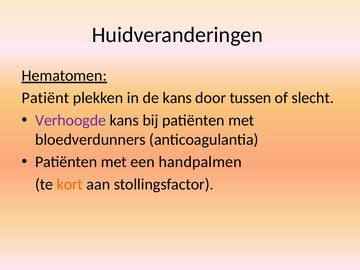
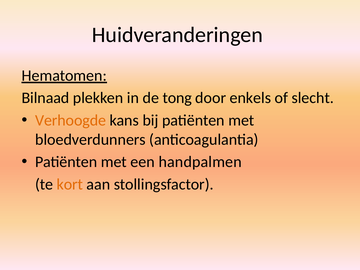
Patiënt: Patiënt -> Bilnaad (45, 98)
de kans: kans -> tong (177, 98)
tussen: tussen -> enkels (250, 98)
Verhoogde colour: purple -> orange (71, 120)
